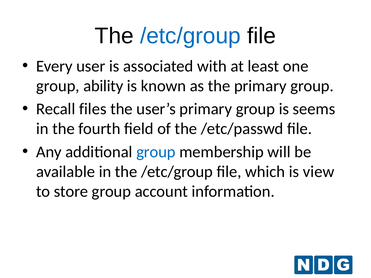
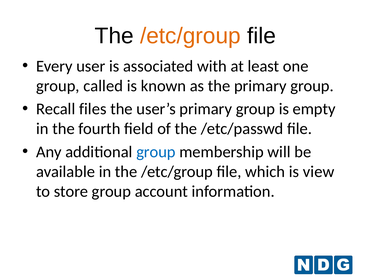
/etc/group colour: blue -> orange (190, 36)
ability: ability -> called (103, 86)
seems: seems -> empty (314, 109)
